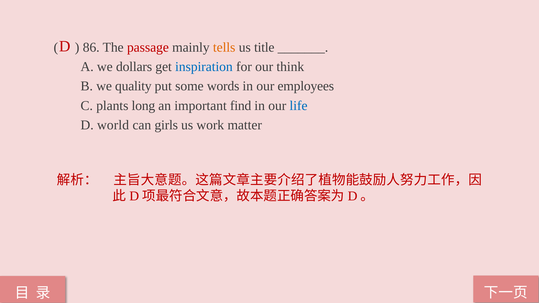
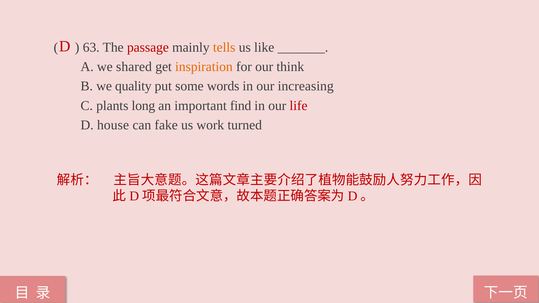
86: 86 -> 63 (91, 47)
title: title -> like (264, 47)
dollars: dollars -> shared (134, 67)
inspiration colour: blue -> orange (204, 67)
employees: employees -> increasing (306, 86)
life colour: blue -> red (299, 106)
world: world -> house (113, 125)
girls: girls -> fake (166, 125)
matter: matter -> turned (245, 125)
